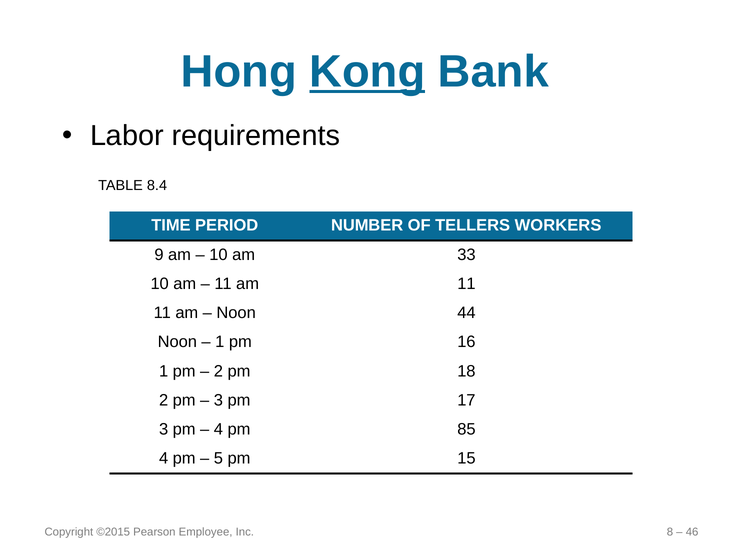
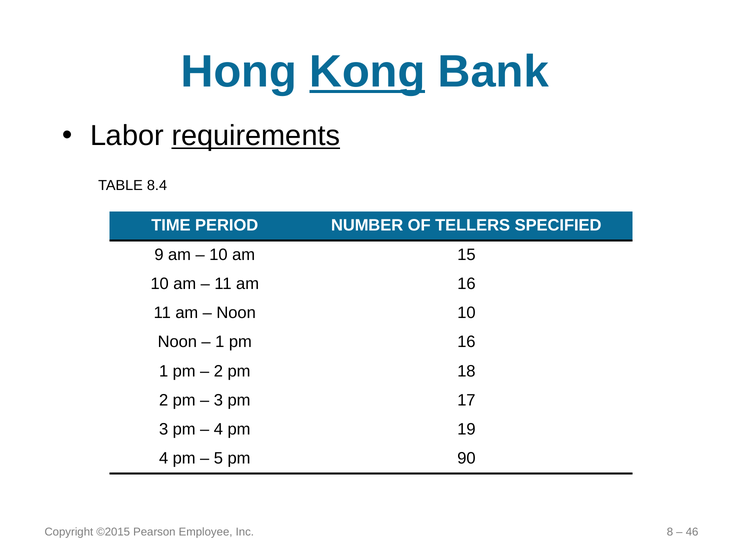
requirements underline: none -> present (256, 136)
WORKERS: WORKERS -> SPECIFIED (558, 226)
33: 33 -> 15 (466, 255)
am 11: 11 -> 16 (466, 284)
Noon 44: 44 -> 10 (466, 313)
85: 85 -> 19 (466, 430)
15: 15 -> 90 (466, 459)
